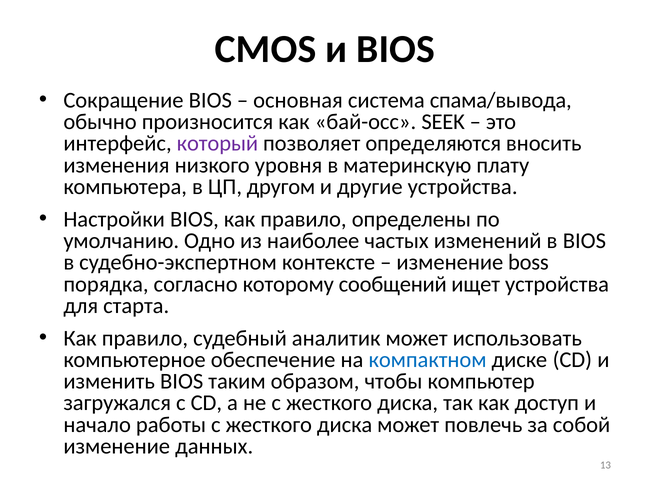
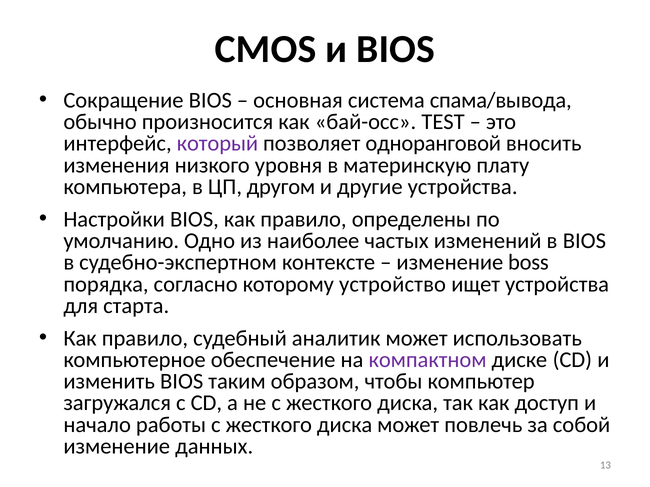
SEEK: SEEK -> TEST (443, 122)
определяются: определяются -> одноранговой (433, 144)
сообщений: сообщений -> устройство (393, 284)
компактном colour: blue -> purple (428, 360)
